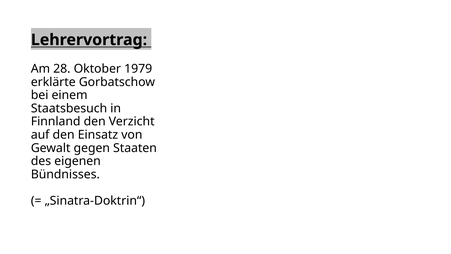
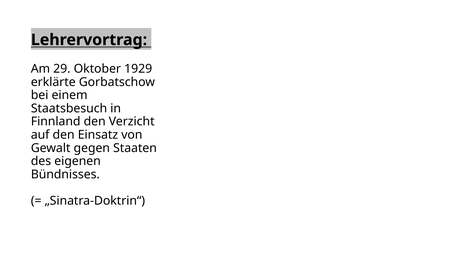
28: 28 -> 29 (62, 69)
1979: 1979 -> 1929 (138, 69)
